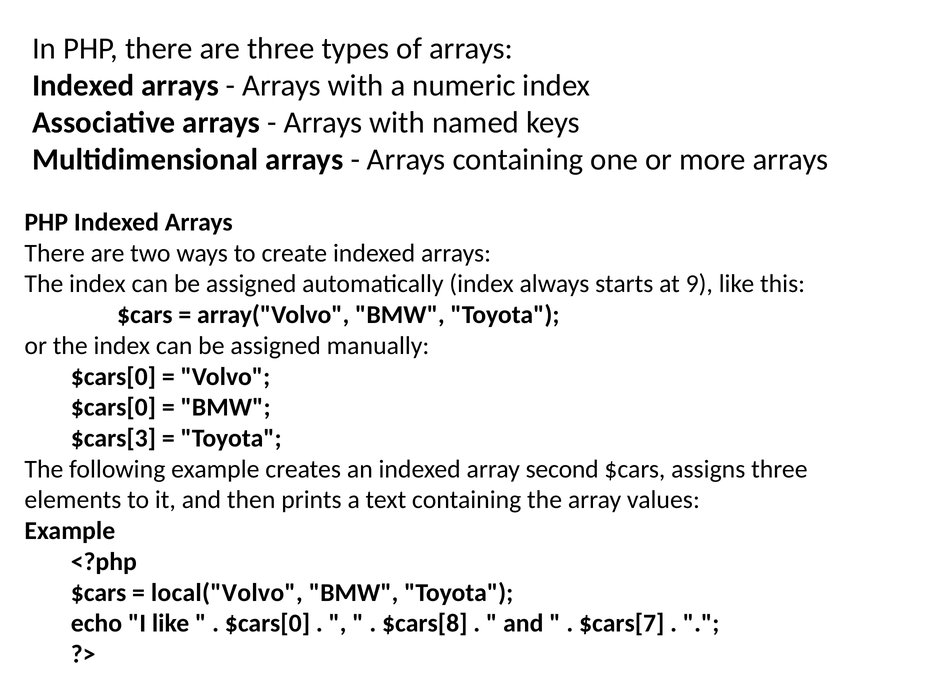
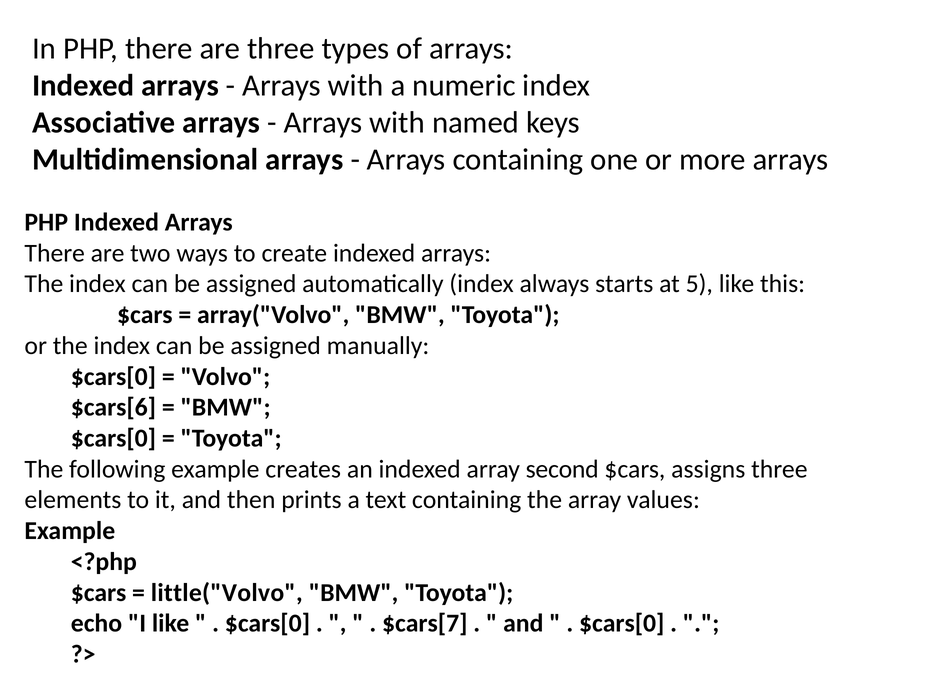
9: 9 -> 5 (699, 284)
$cars[0: $cars[0 -> $cars[6 (113, 408)
$cars[3: $cars[3 -> $cars[0 (113, 439)
local("Volvo: local("Volvo -> little("Volvo (227, 593)
$cars[8: $cars[8 -> $cars[7 (425, 624)
$cars[7: $cars[7 -> $cars[0 (622, 624)
